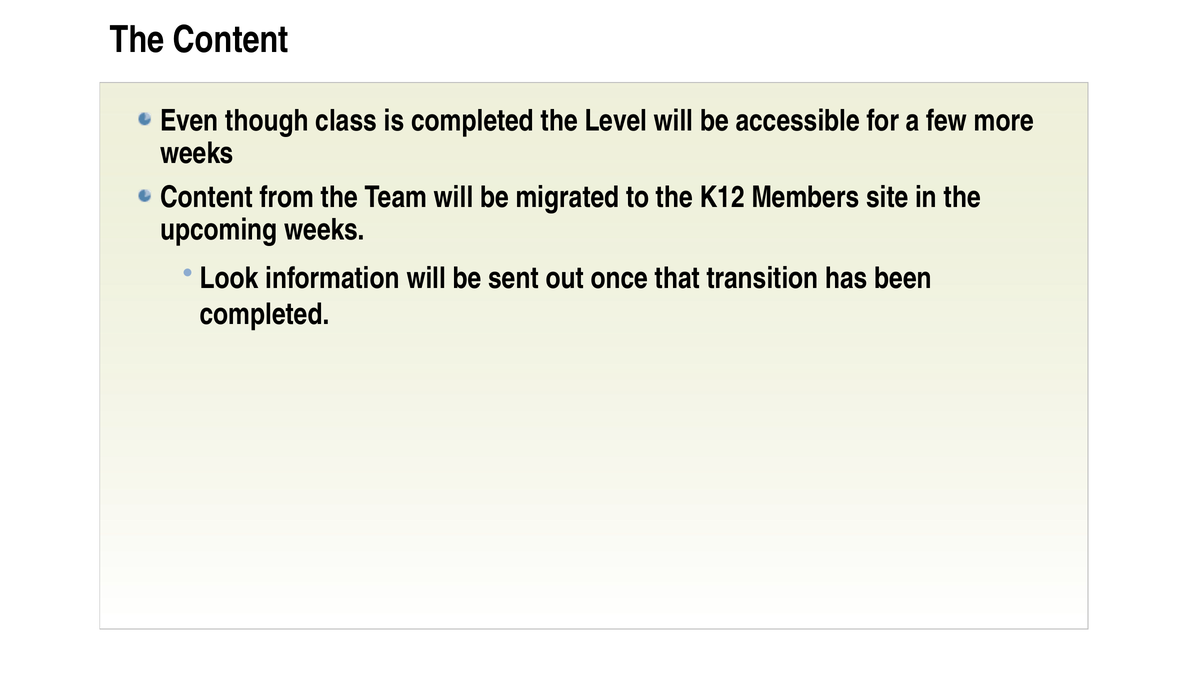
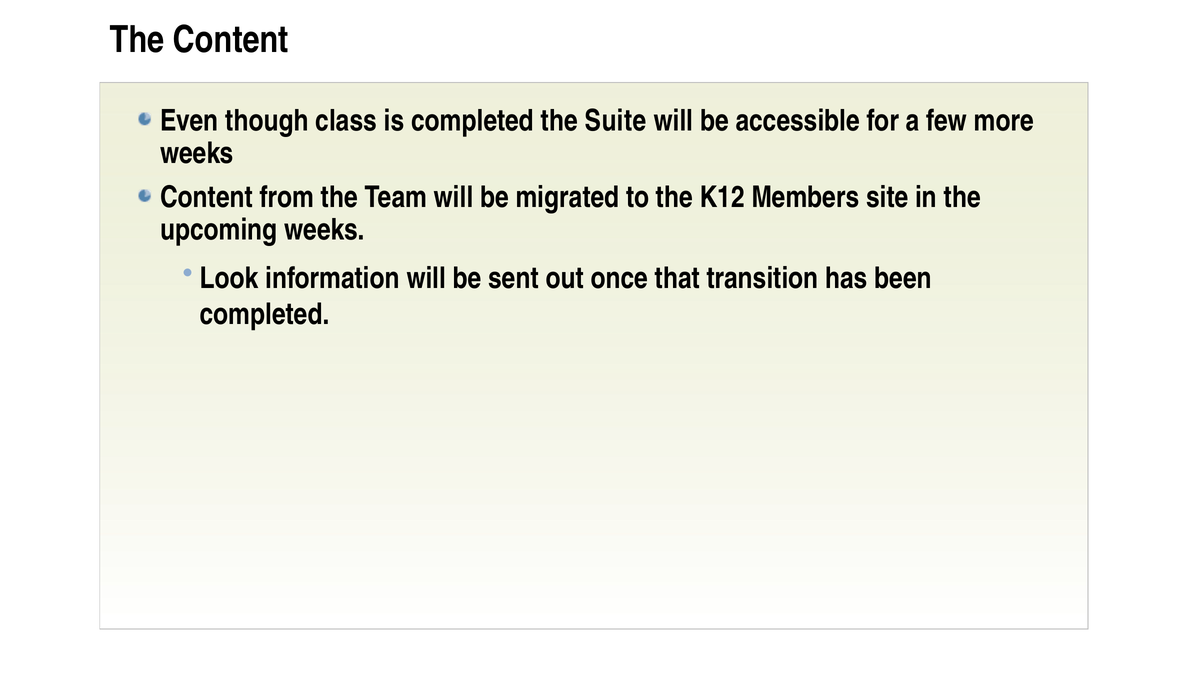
Level: Level -> Suite (616, 121)
